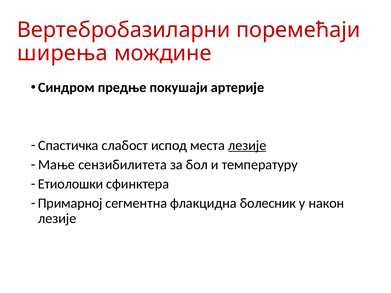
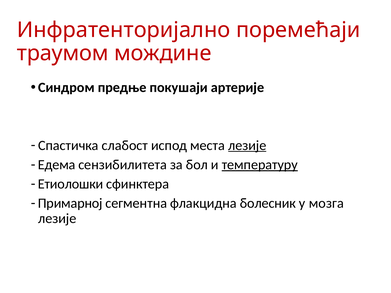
Вертебробазиларни: Вертебробазиларни -> Инфратенторијално (124, 30)
ширења: ширења -> траумом (63, 53)
Мање: Мање -> Едема (57, 165)
температуру underline: none -> present (260, 165)
након: након -> мозга (326, 203)
